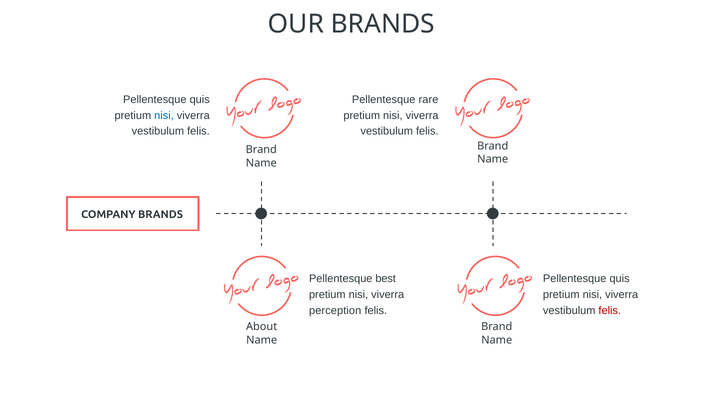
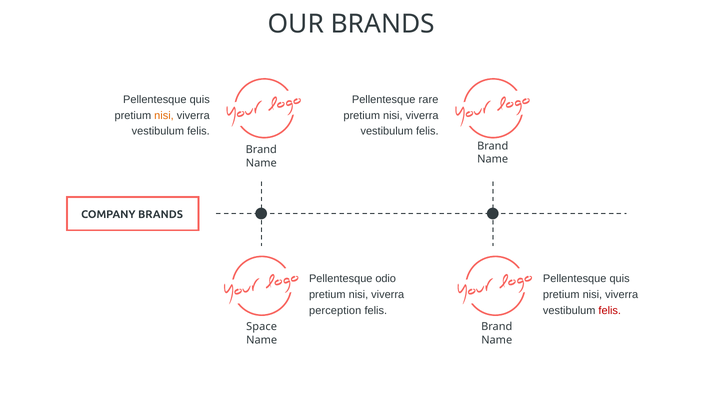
nisi colour: blue -> orange (164, 116)
best: best -> odio (386, 279)
About: About -> Space (262, 327)
